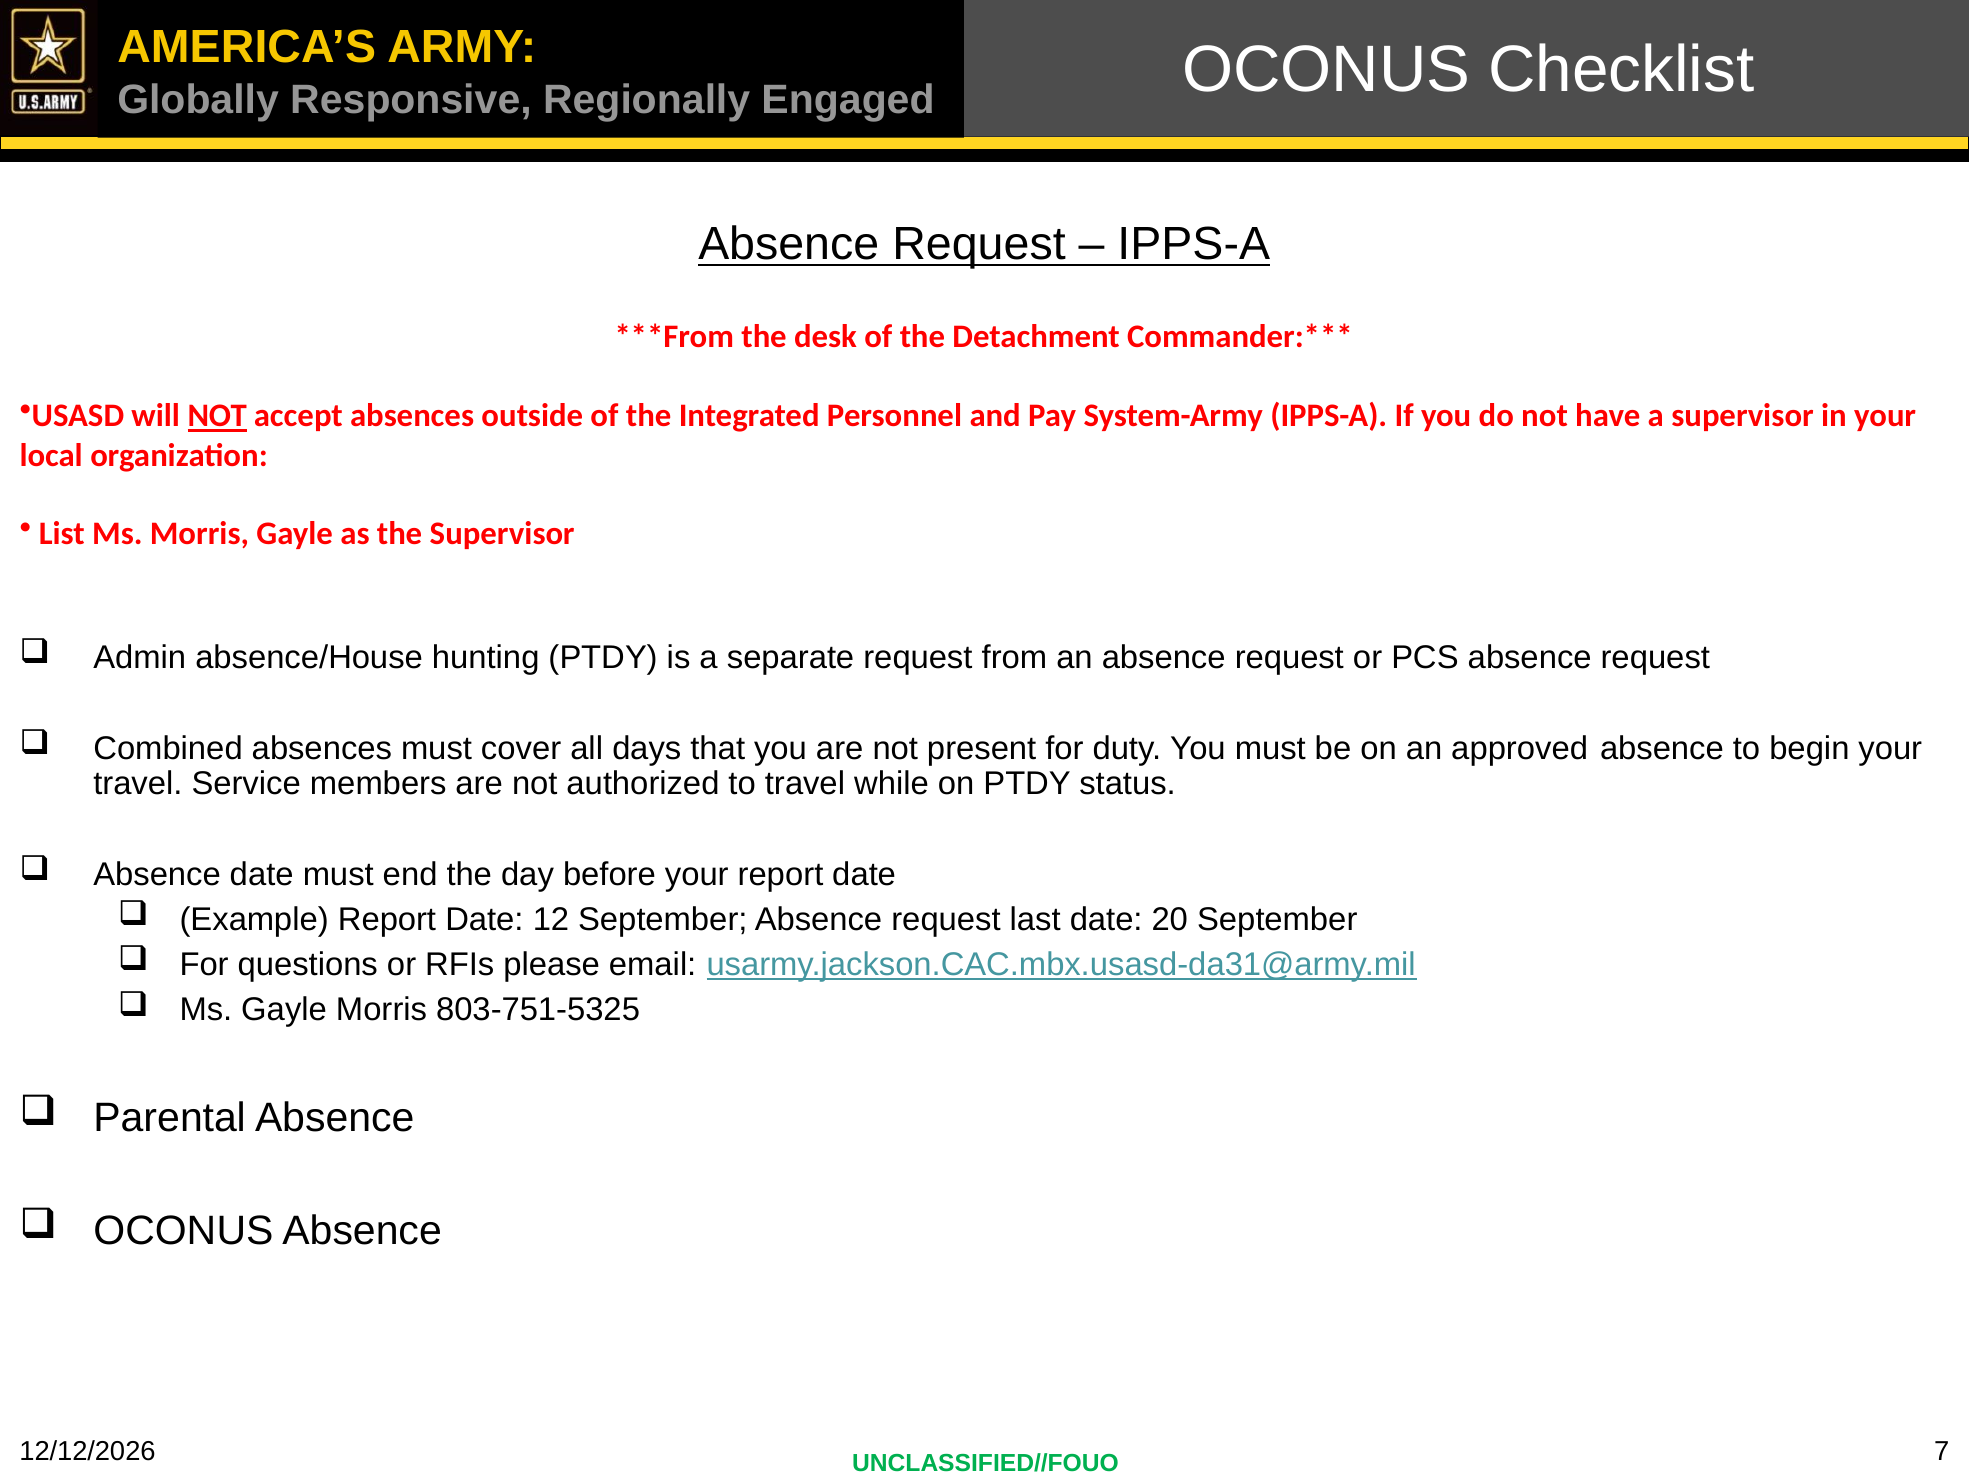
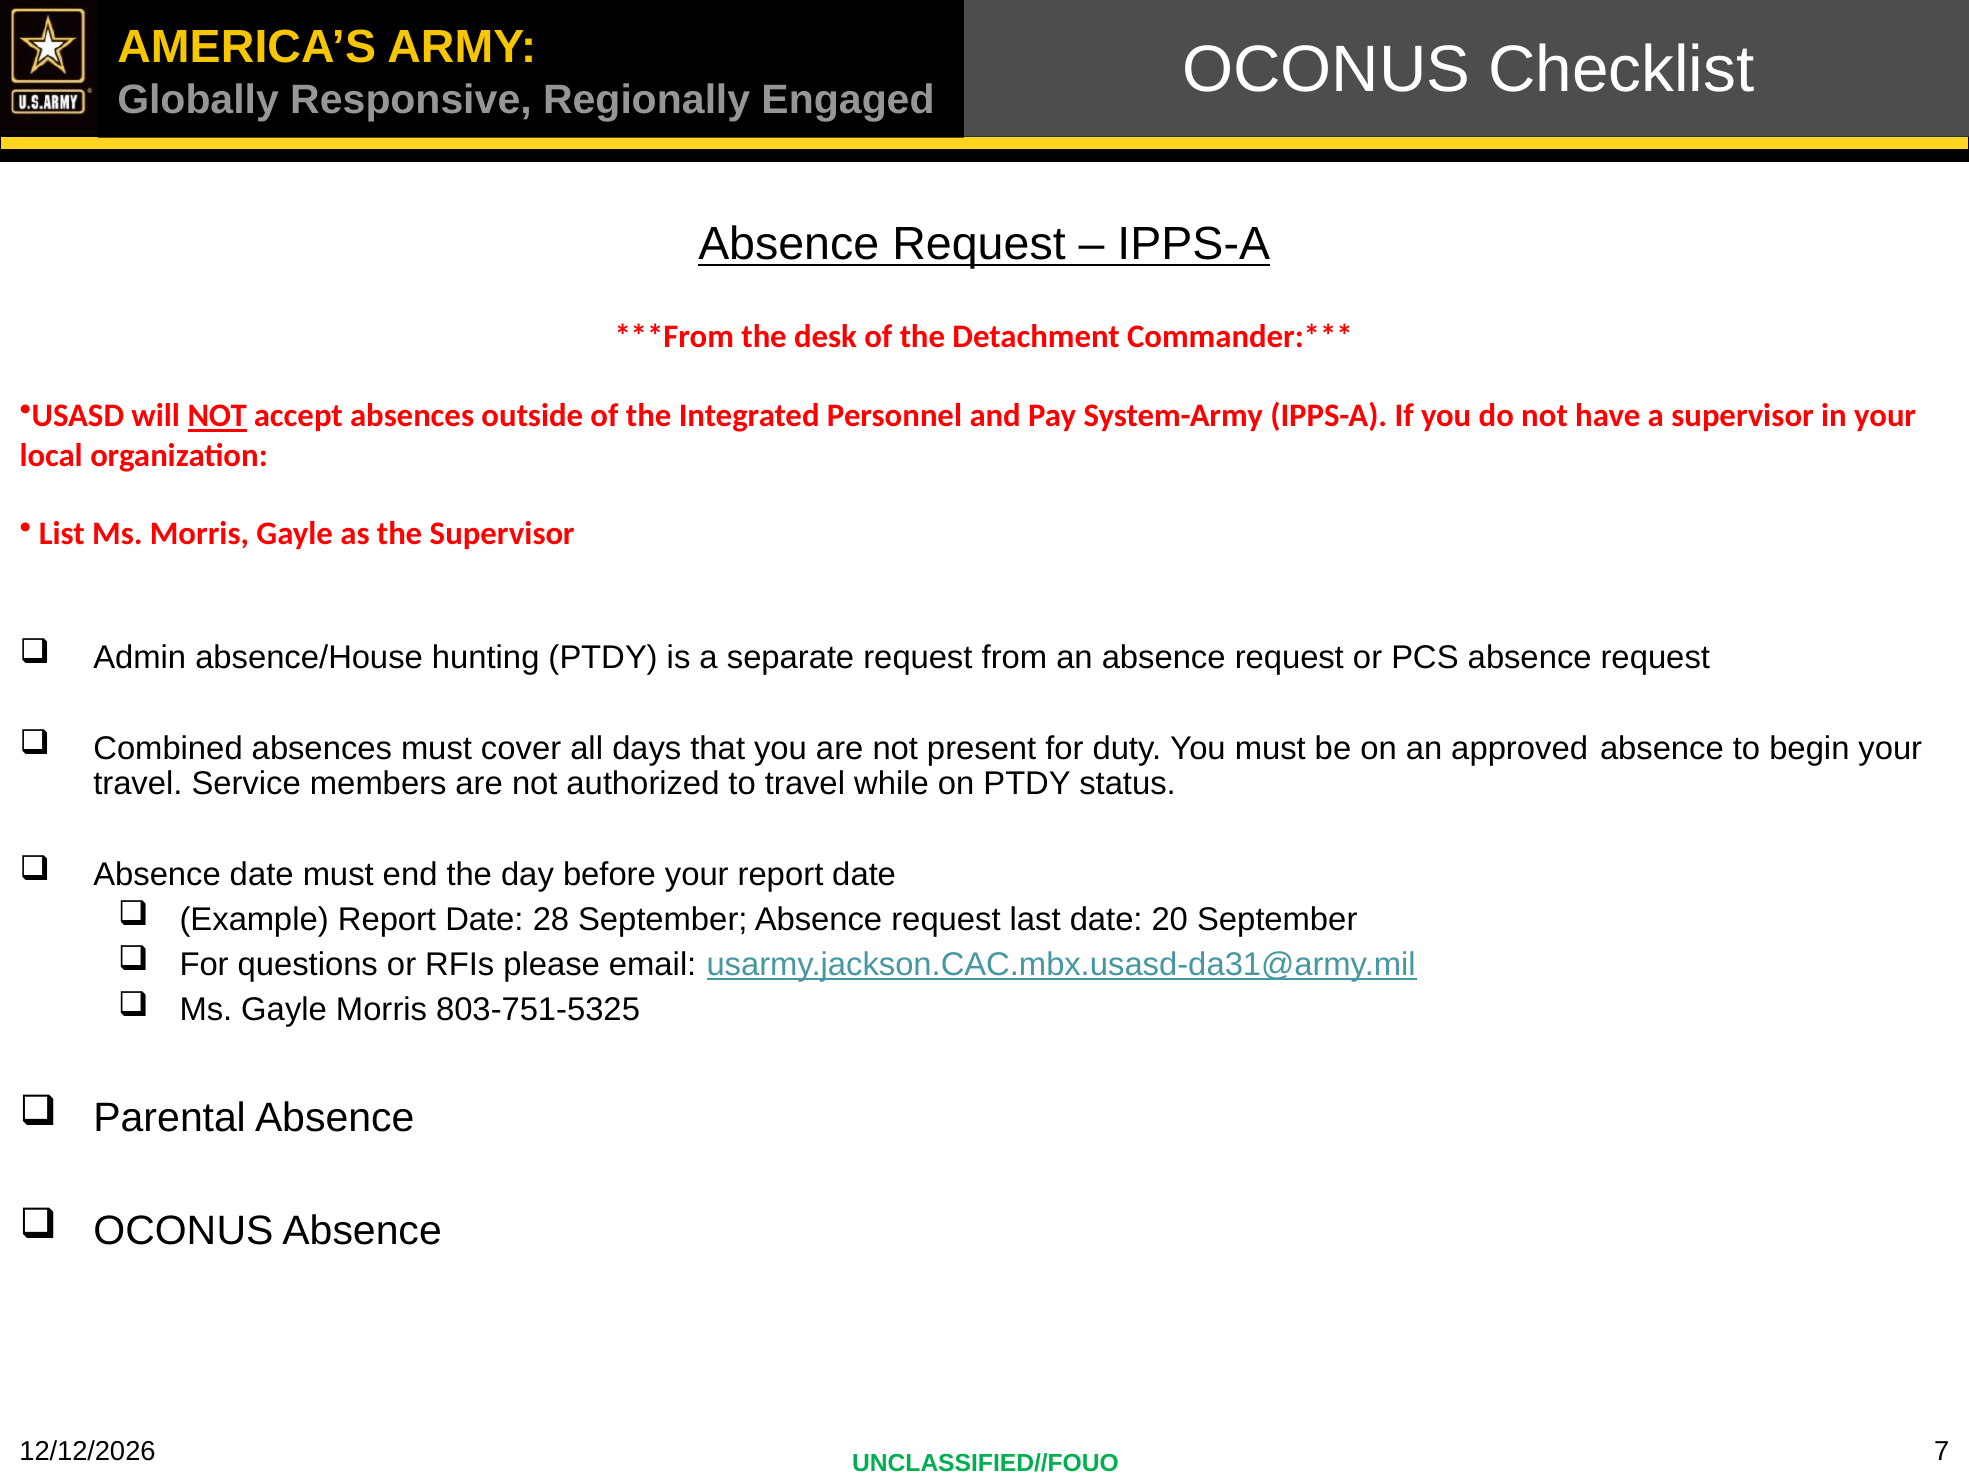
12: 12 -> 28 (551, 919)
